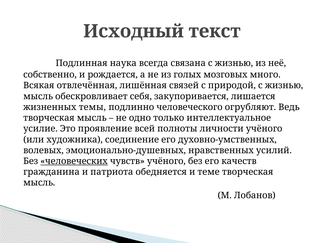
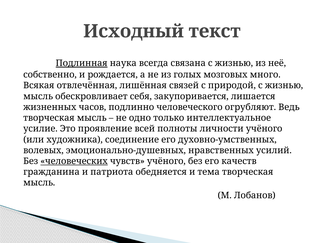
Подлинная underline: none -> present (82, 63)
темы: темы -> часов (92, 107)
теме: теме -> тема (209, 172)
